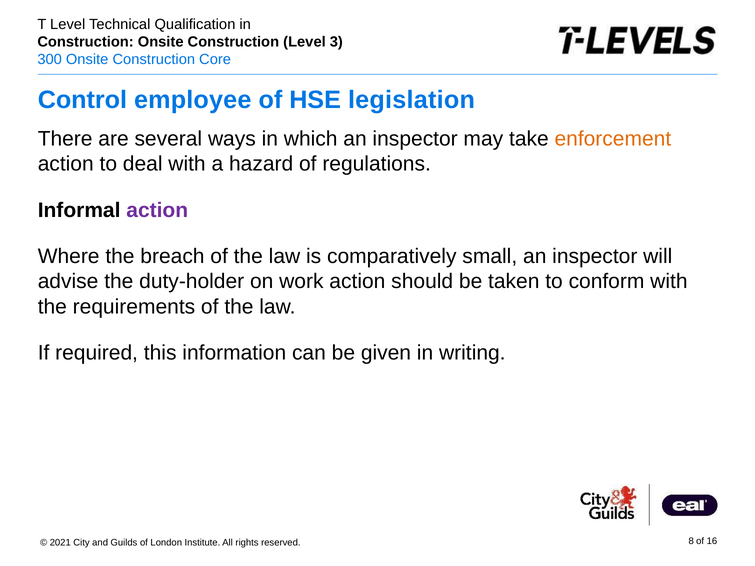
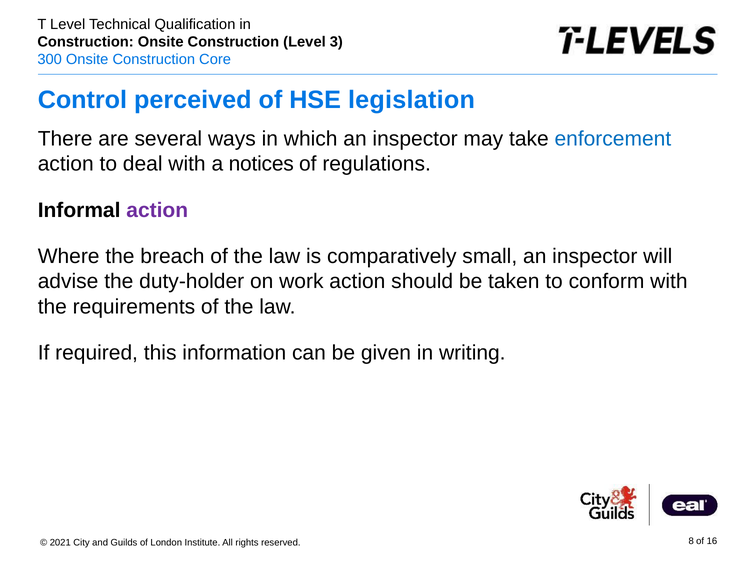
employee: employee -> perceived (193, 100)
enforcement colour: orange -> blue (613, 139)
hazard: hazard -> notices (261, 164)
